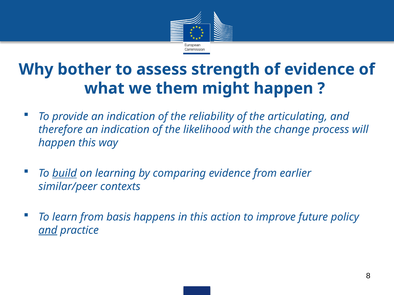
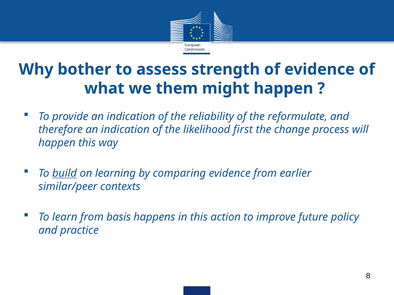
articulating: articulating -> reformulate (298, 117)
with: with -> first (243, 130)
and underline: present -> none (48, 231)
